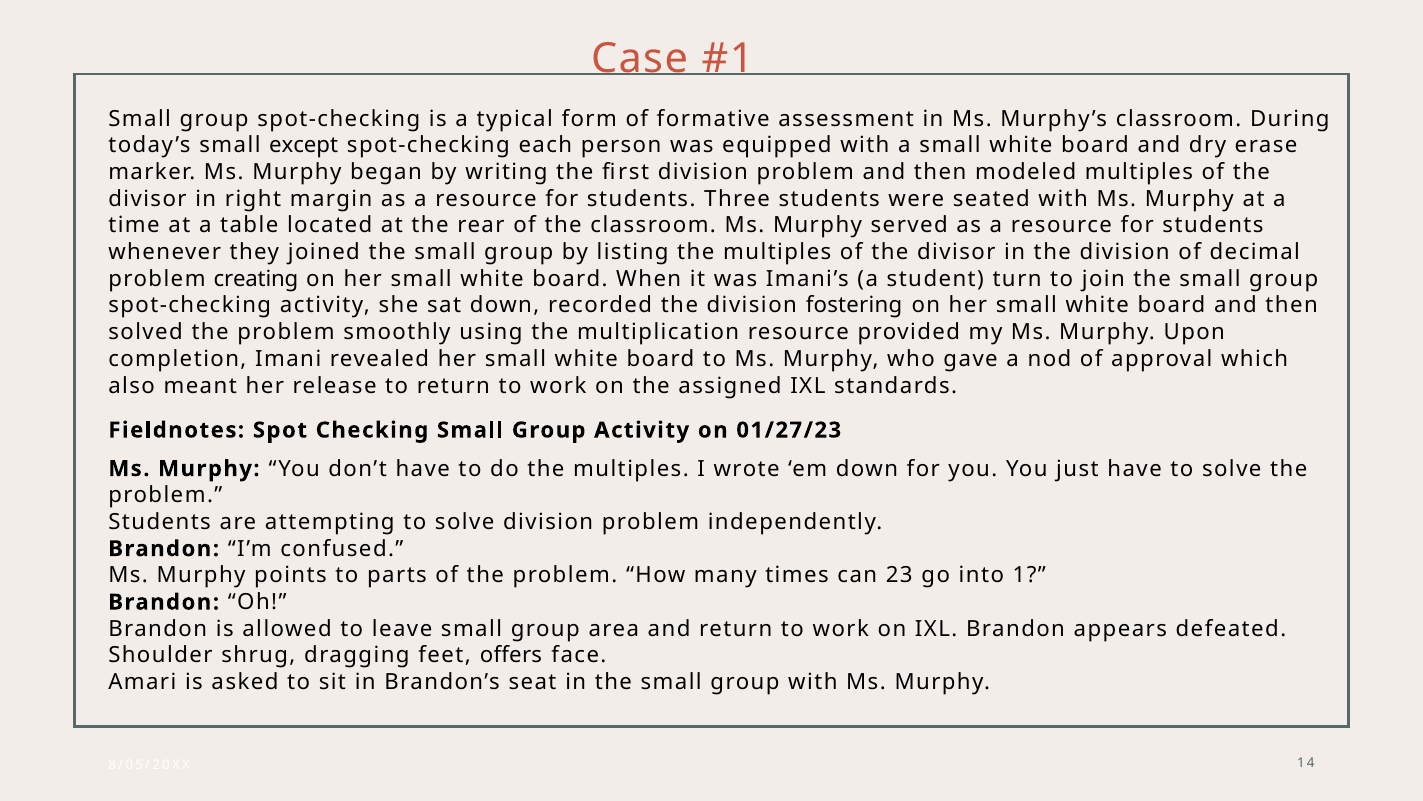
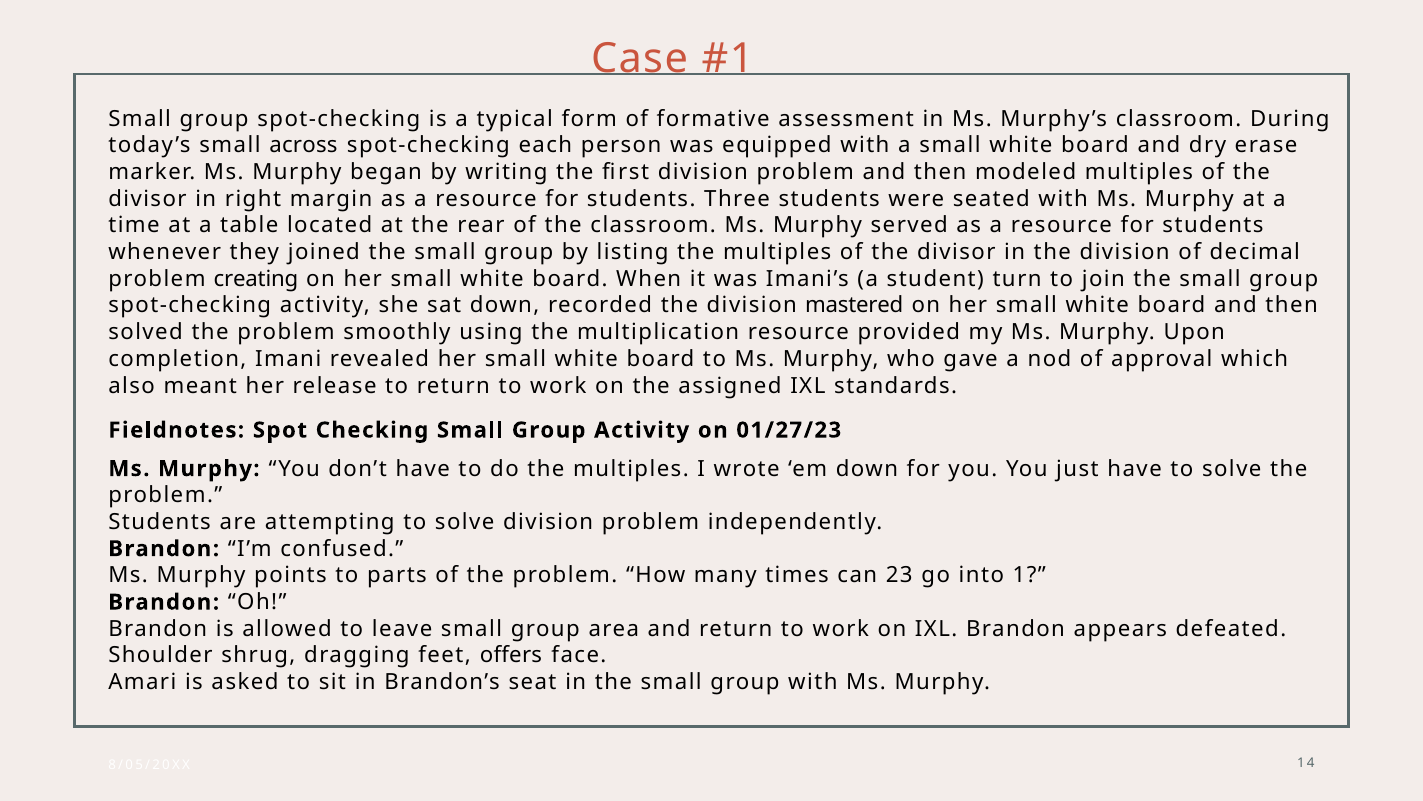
except: except -> across (303, 145)
fostering: fostering -> mastered (854, 305)
